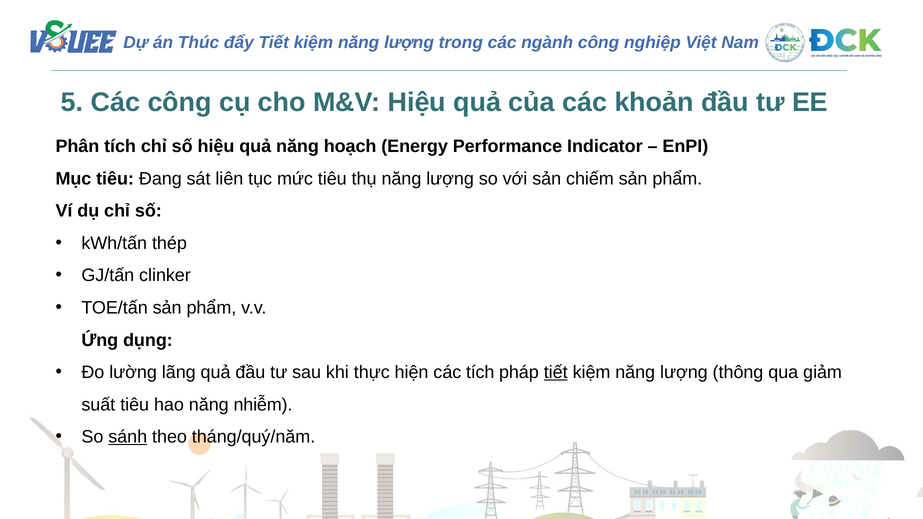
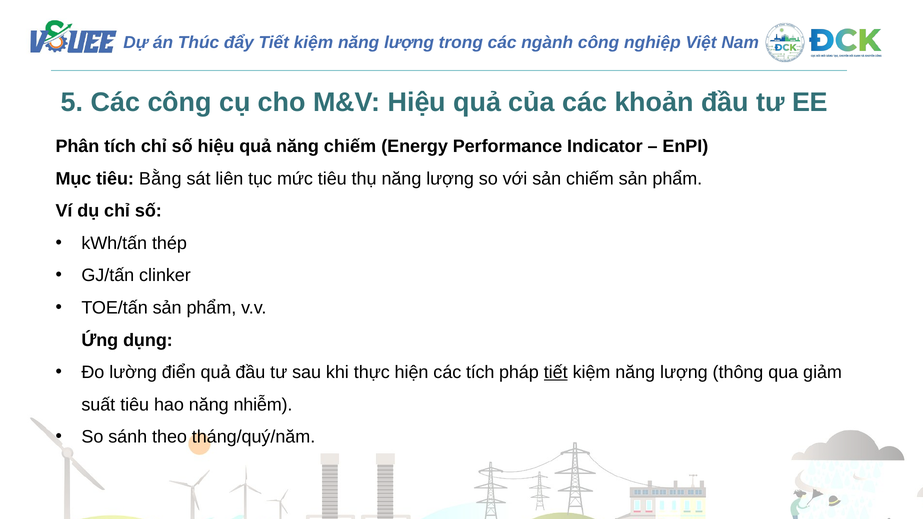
năng hoạch: hoạch -> chiếm (350, 146)
Đang: Đang -> Bằng (160, 179)
lãng: lãng -> điển (179, 372)
sánh underline: present -> none (128, 437)
